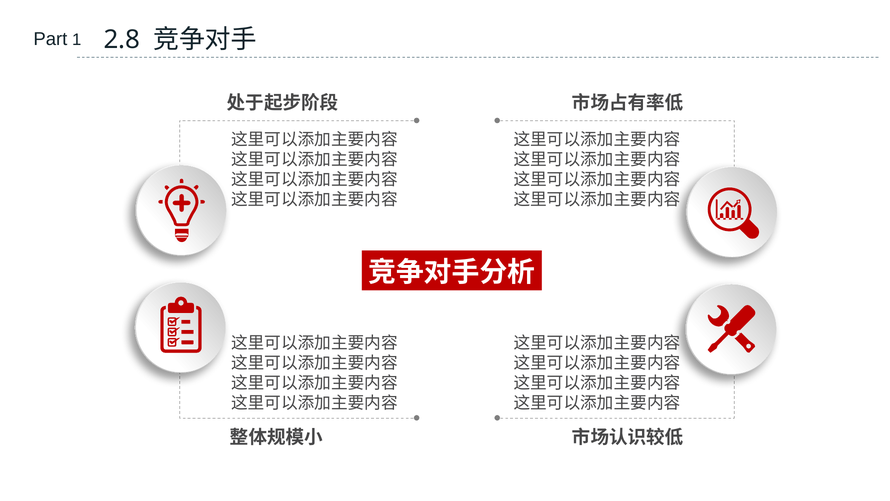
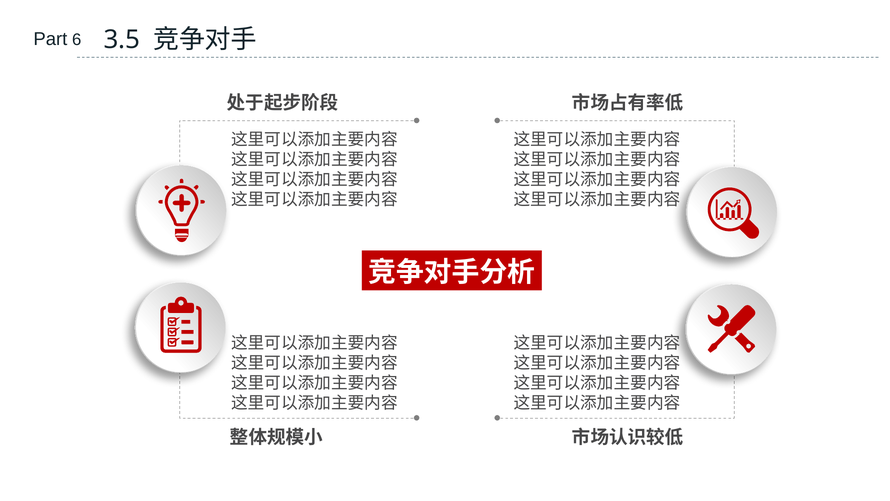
1: 1 -> 6 (77, 40)
2.8: 2.8 -> 3.5 (122, 40)
